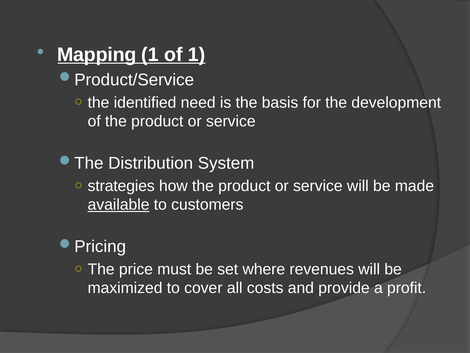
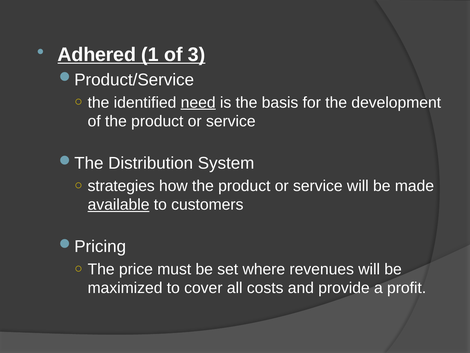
Mapping: Mapping -> Adhered (97, 55)
of 1: 1 -> 3 (197, 55)
need underline: none -> present (198, 102)
